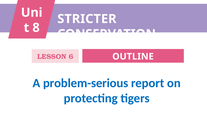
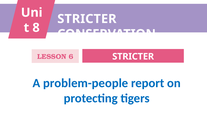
OUTLINE: OUTLINE -> STRICTER (133, 57)
problem-serious: problem-serious -> problem-people (86, 83)
